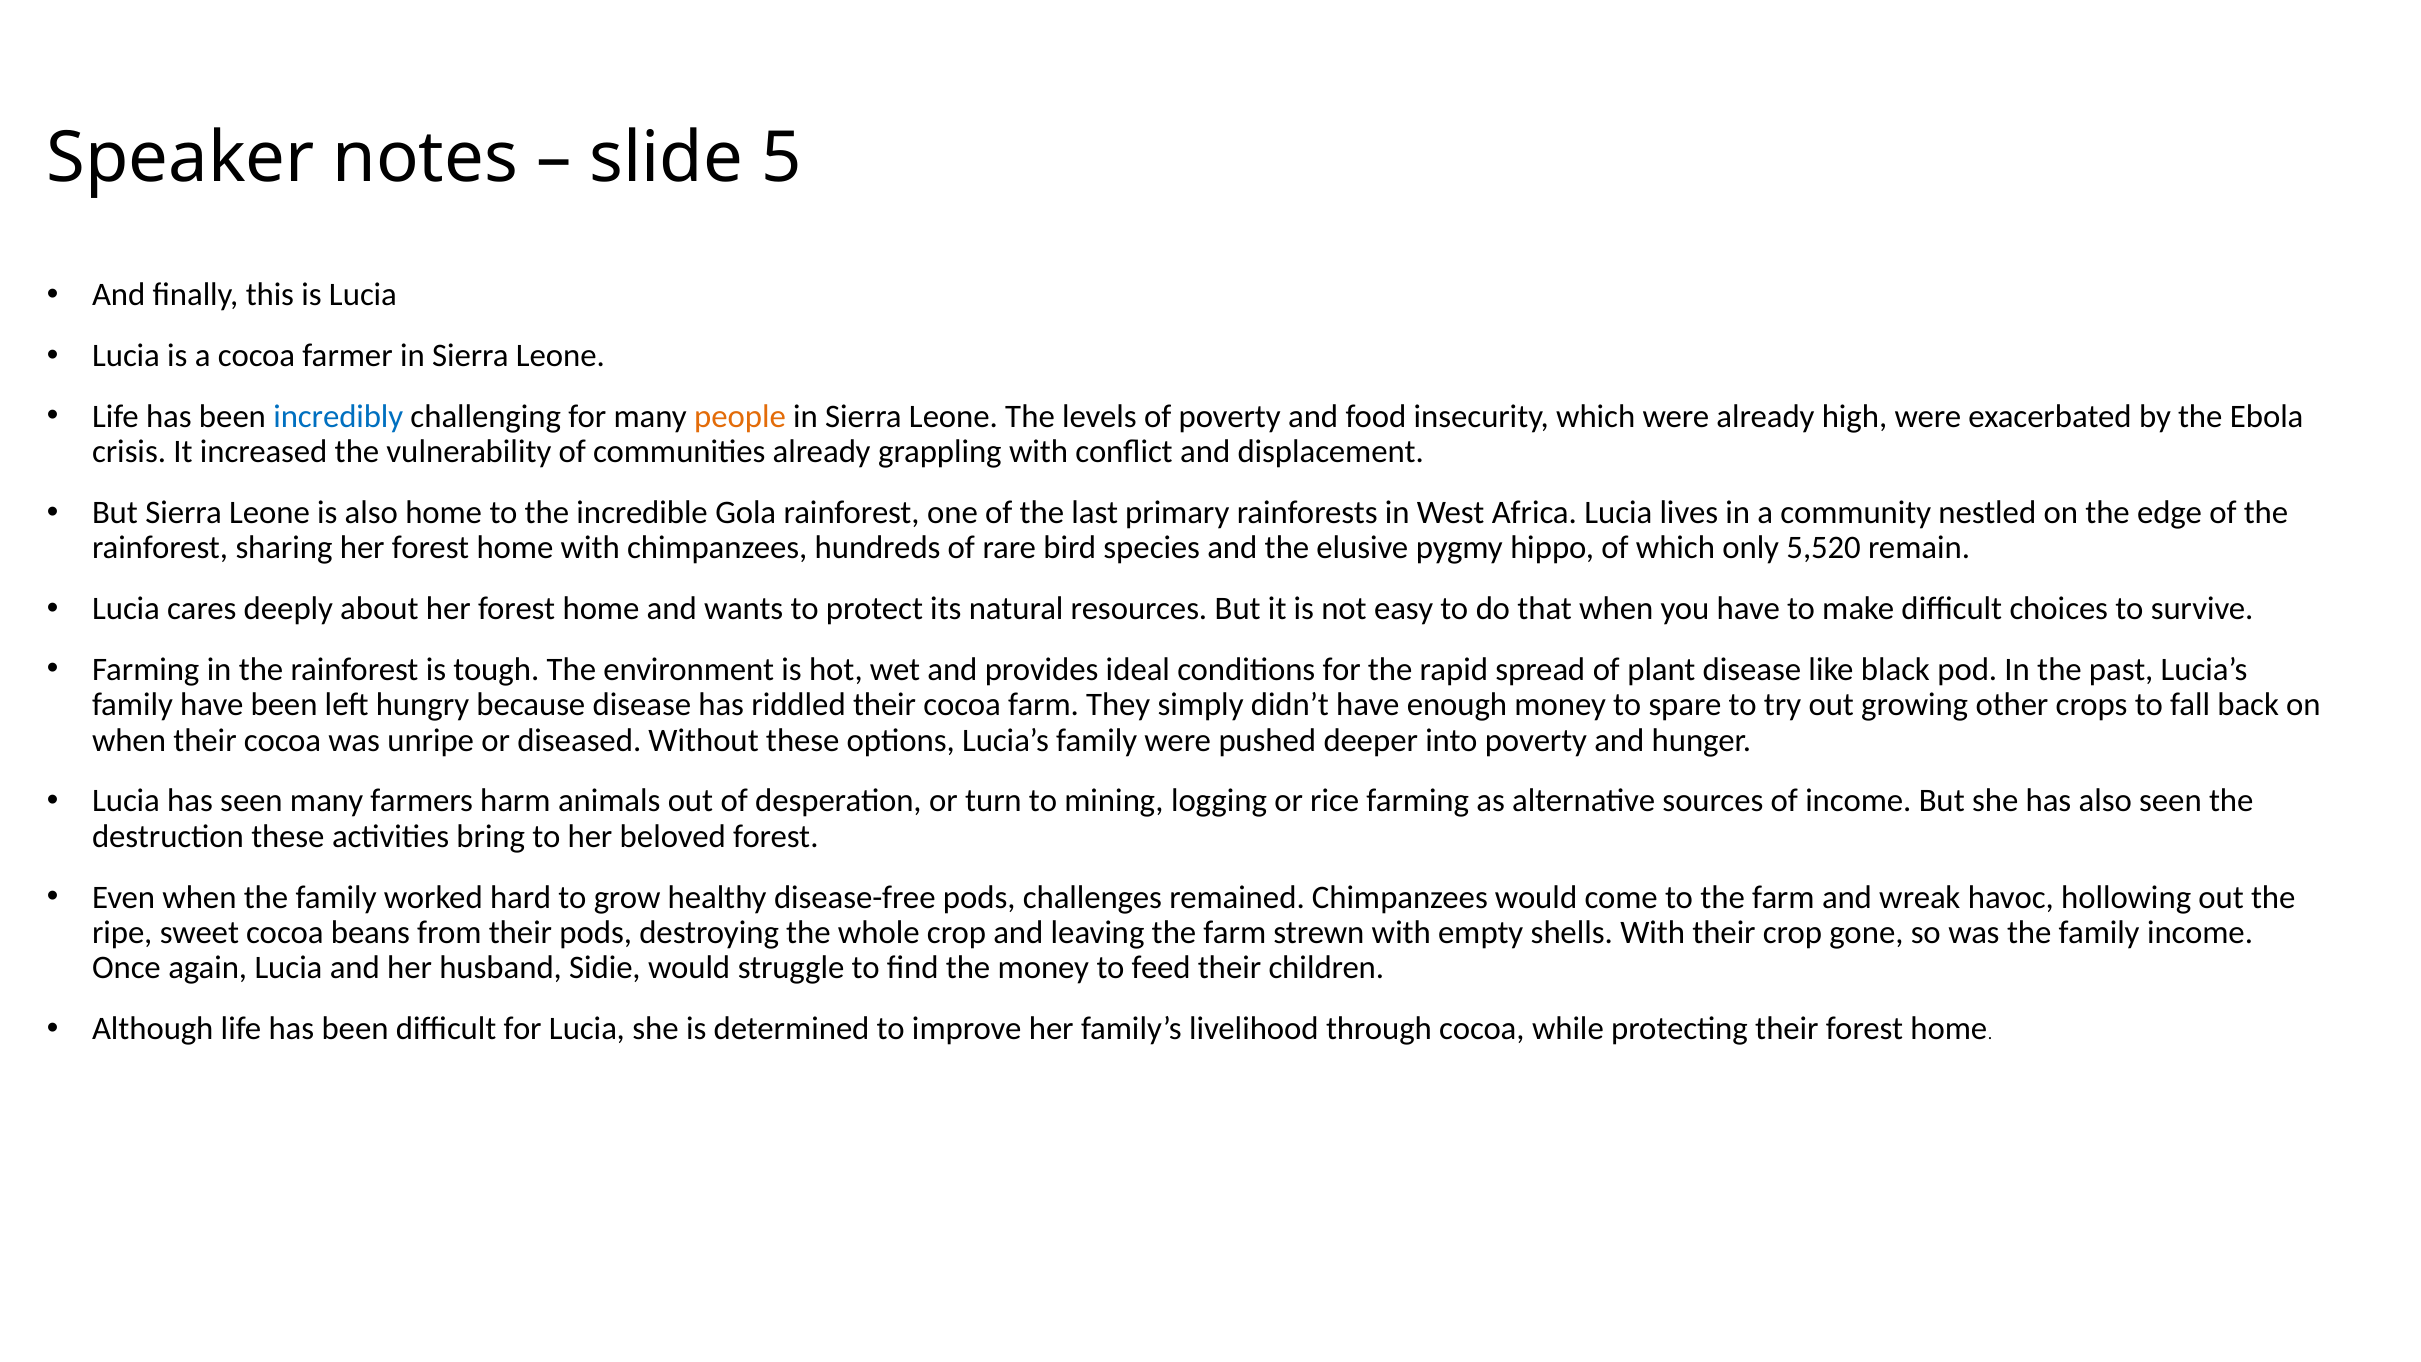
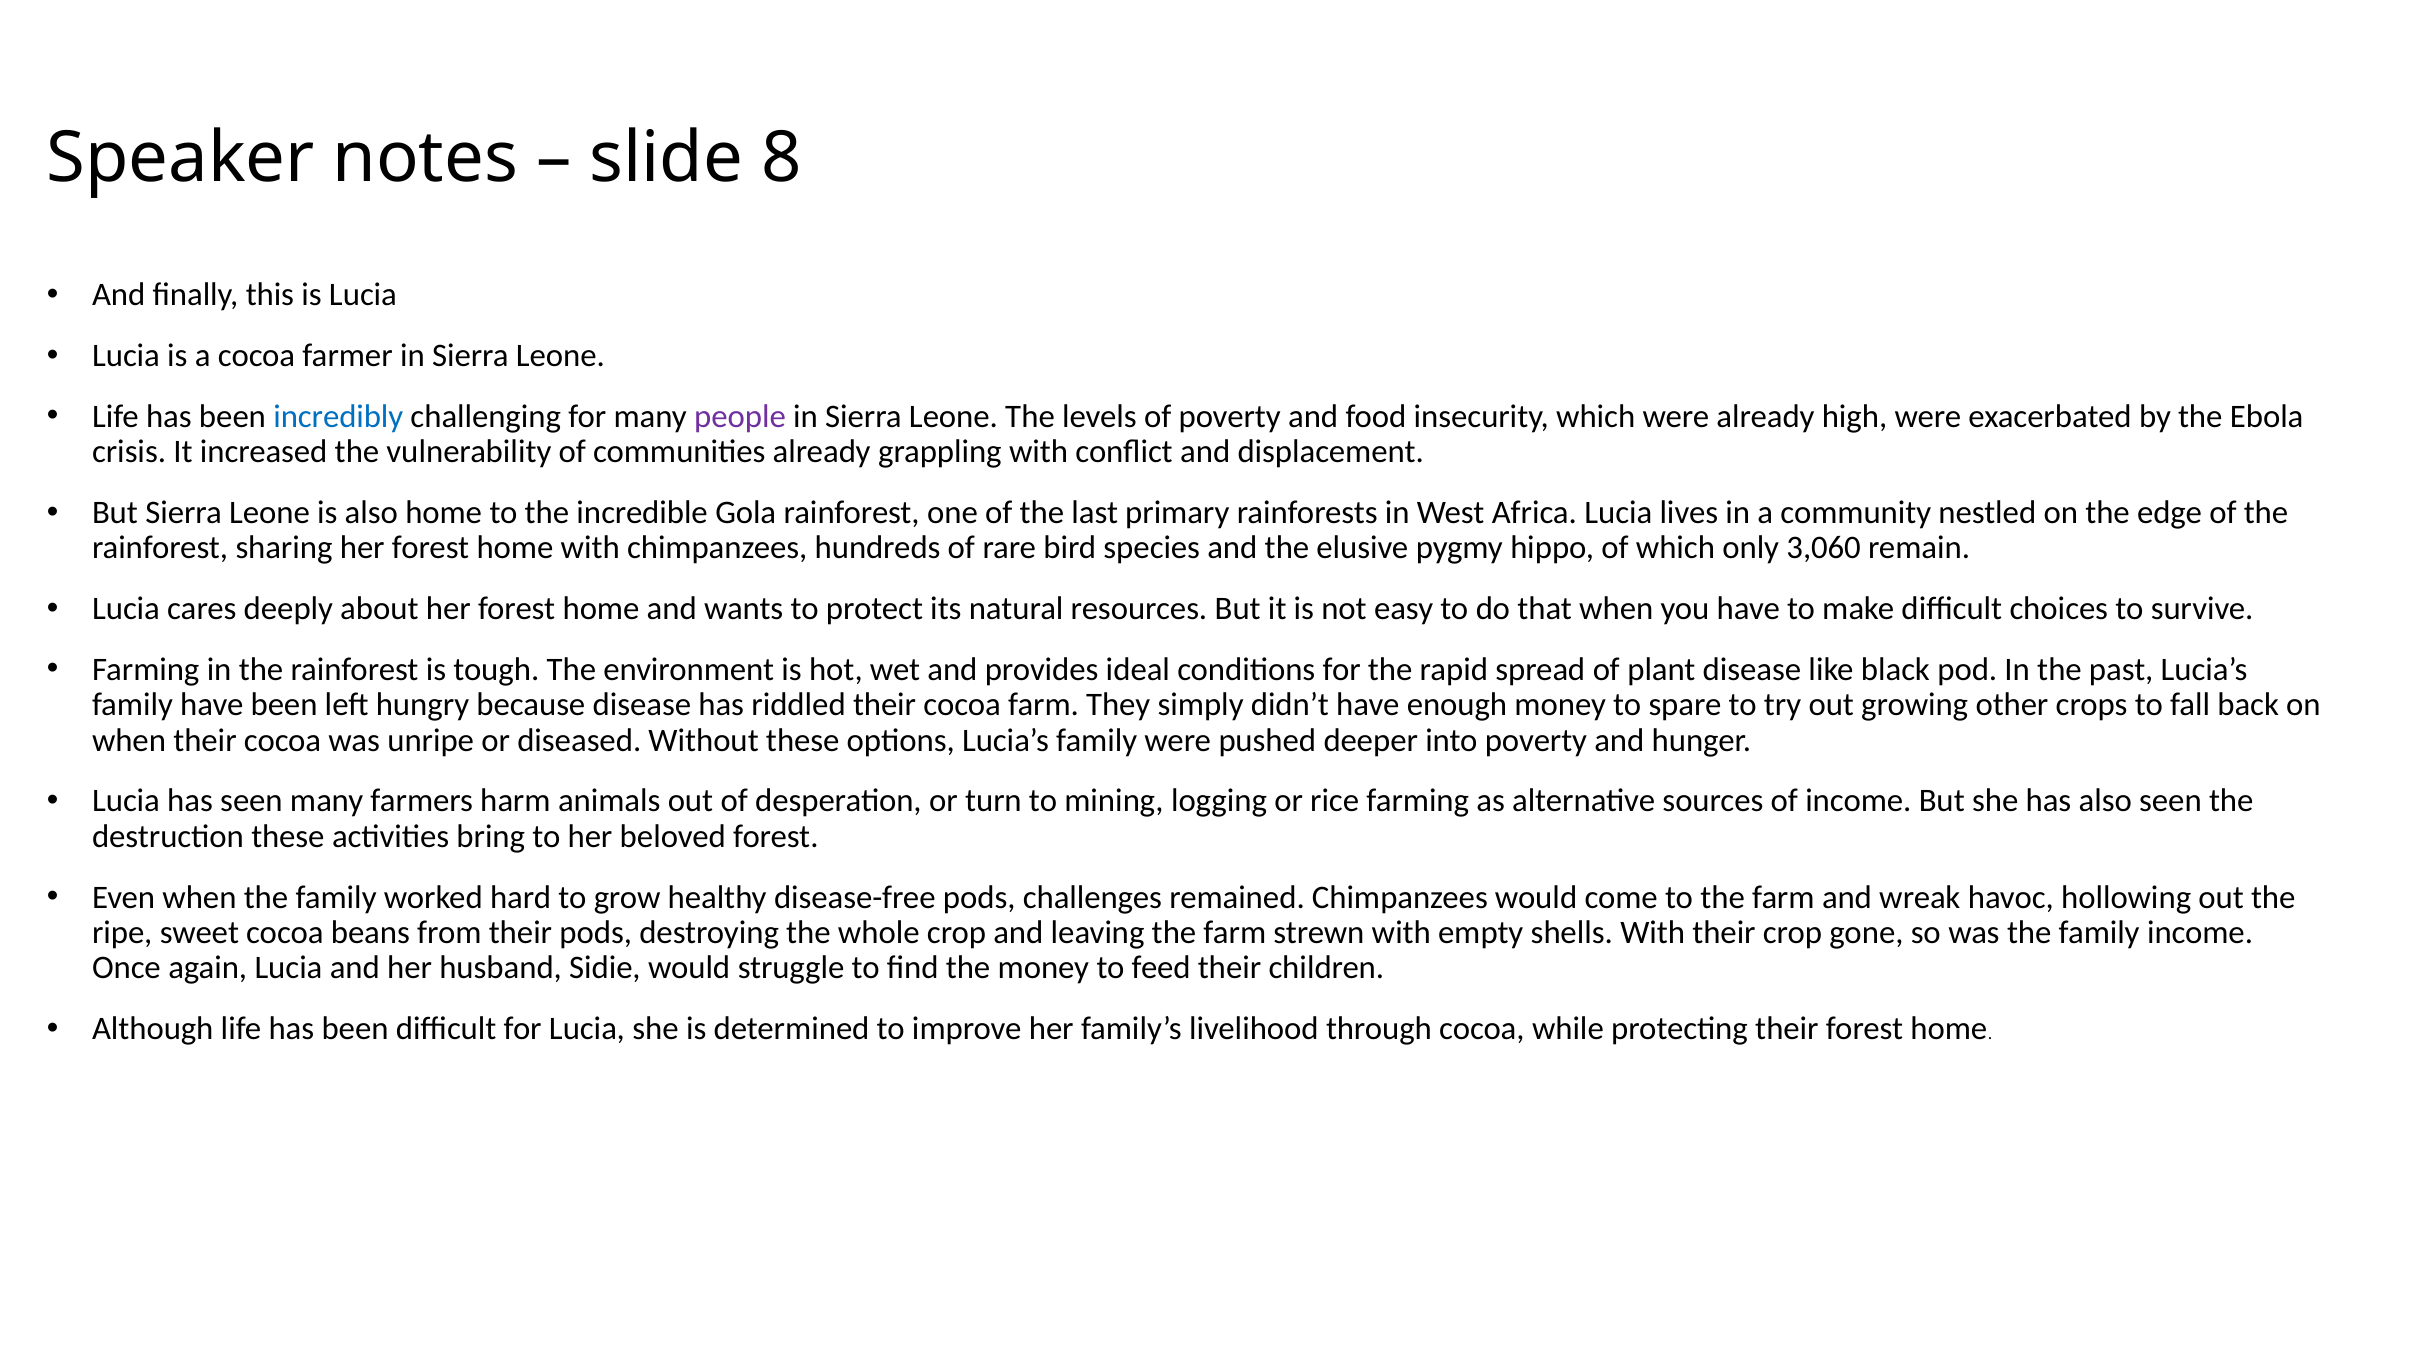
5: 5 -> 8 (781, 158)
people colour: orange -> purple (740, 416)
5,520: 5,520 -> 3,060 (1824, 548)
